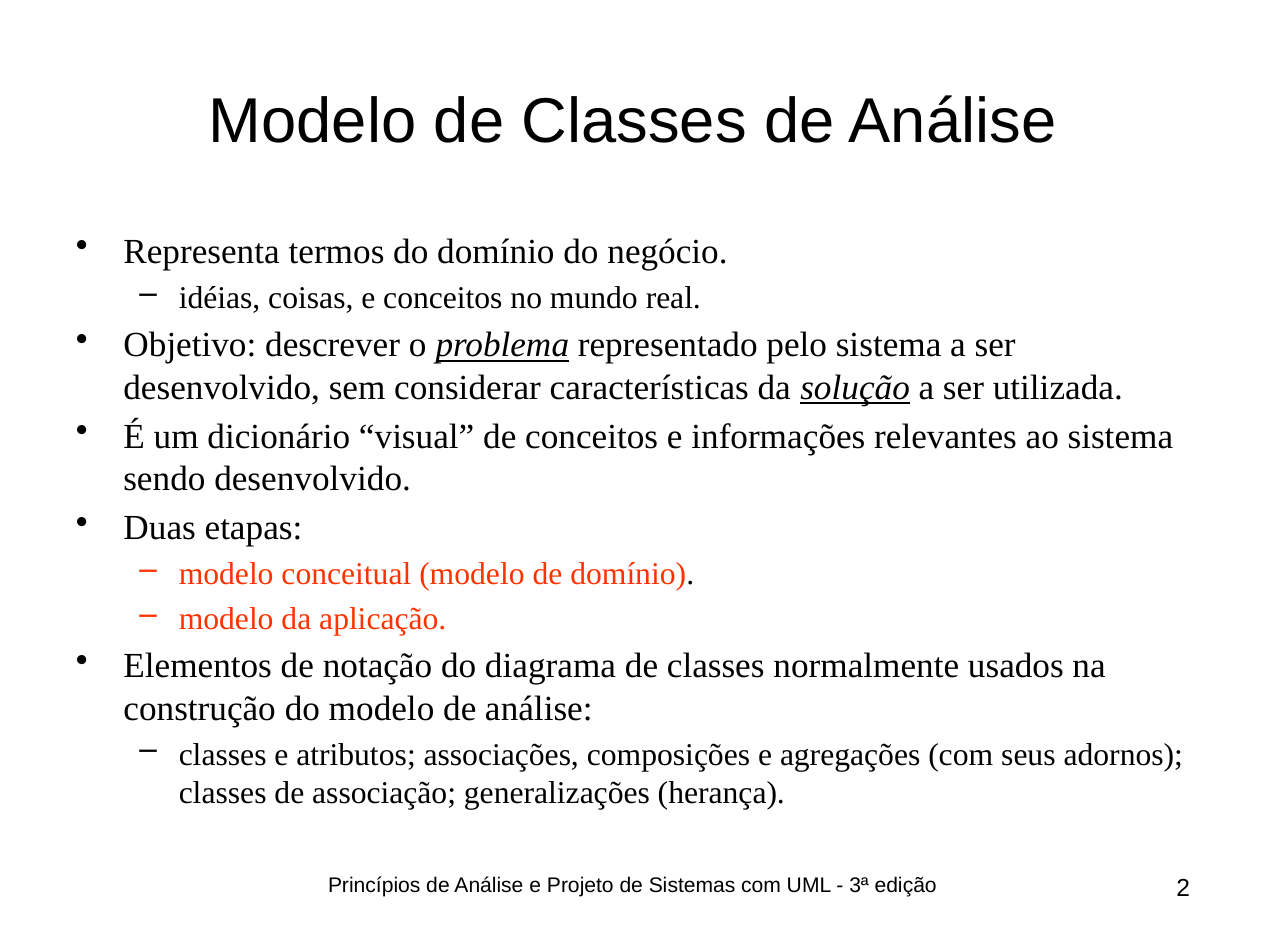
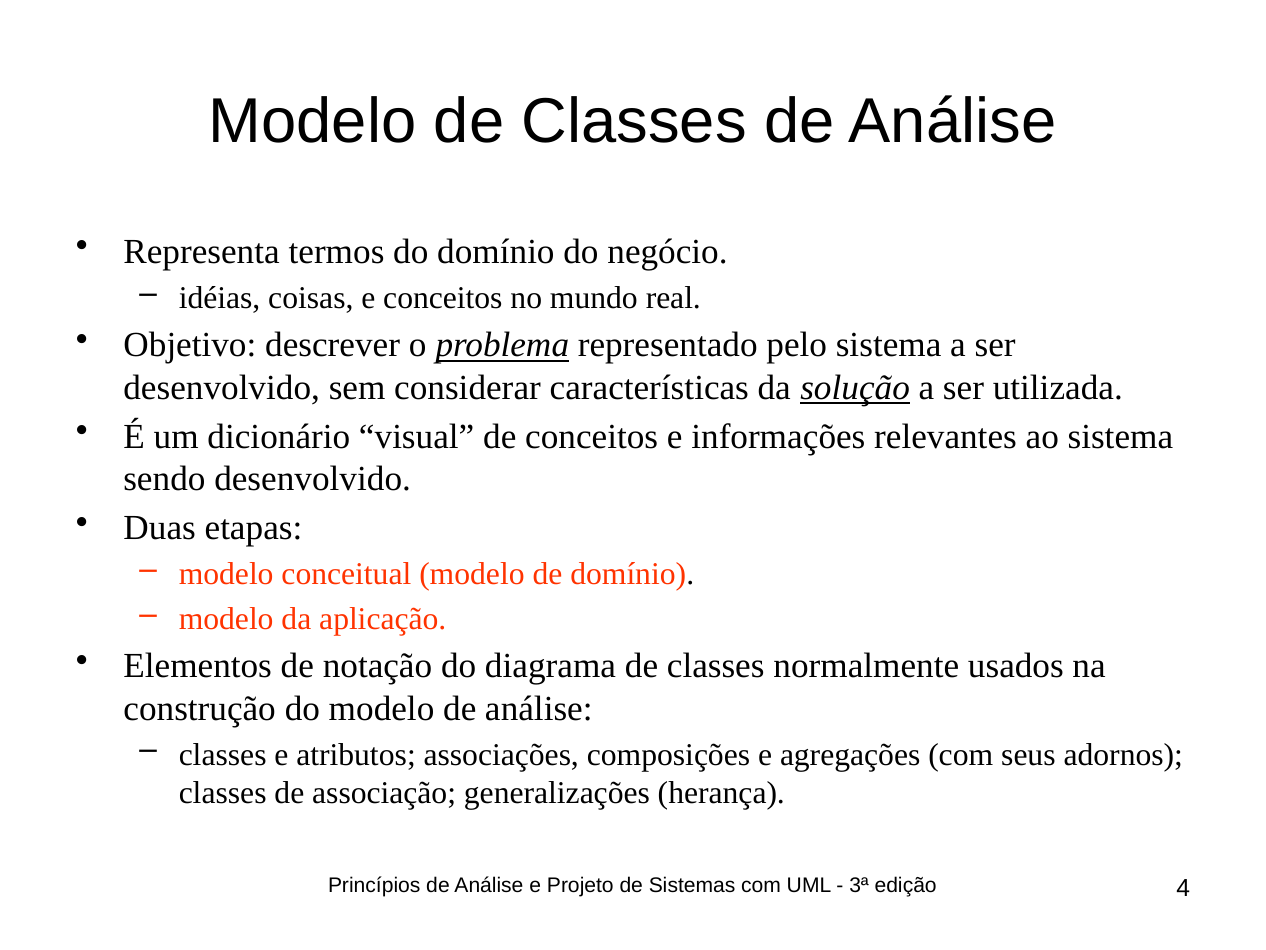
2: 2 -> 4 (1183, 887)
